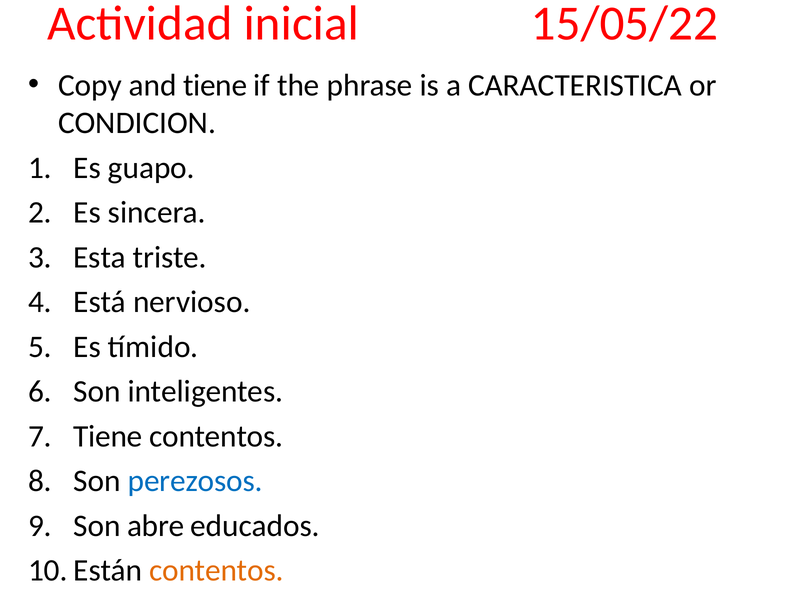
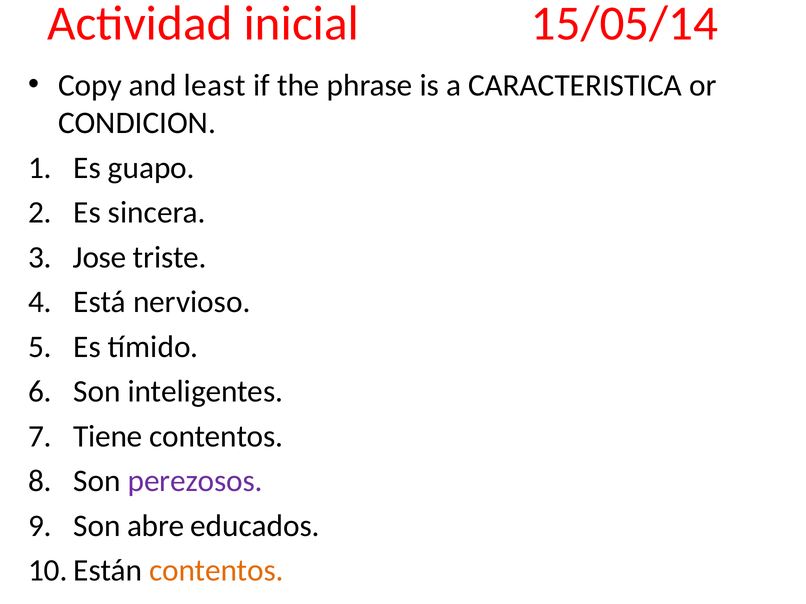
15/05/22: 15/05/22 -> 15/05/14 (624, 24)
and tiene: tiene -> least (215, 85)
Esta: Esta -> Jose (100, 257)
perezosos colour: blue -> purple (195, 481)
